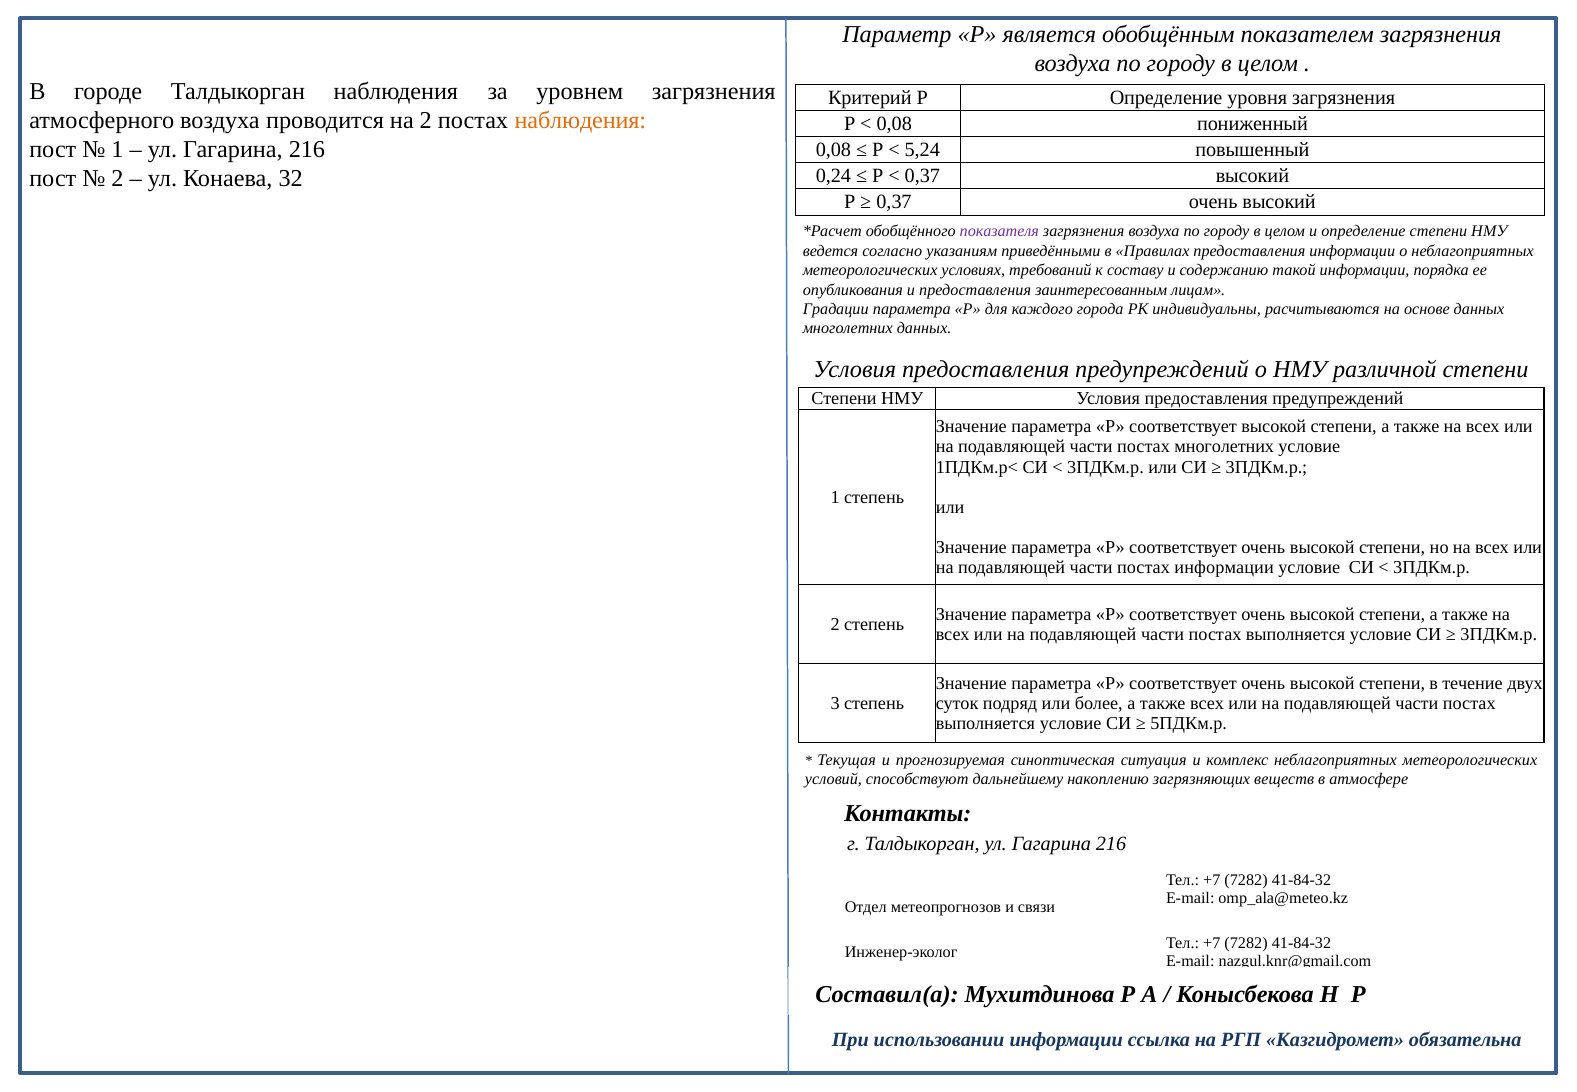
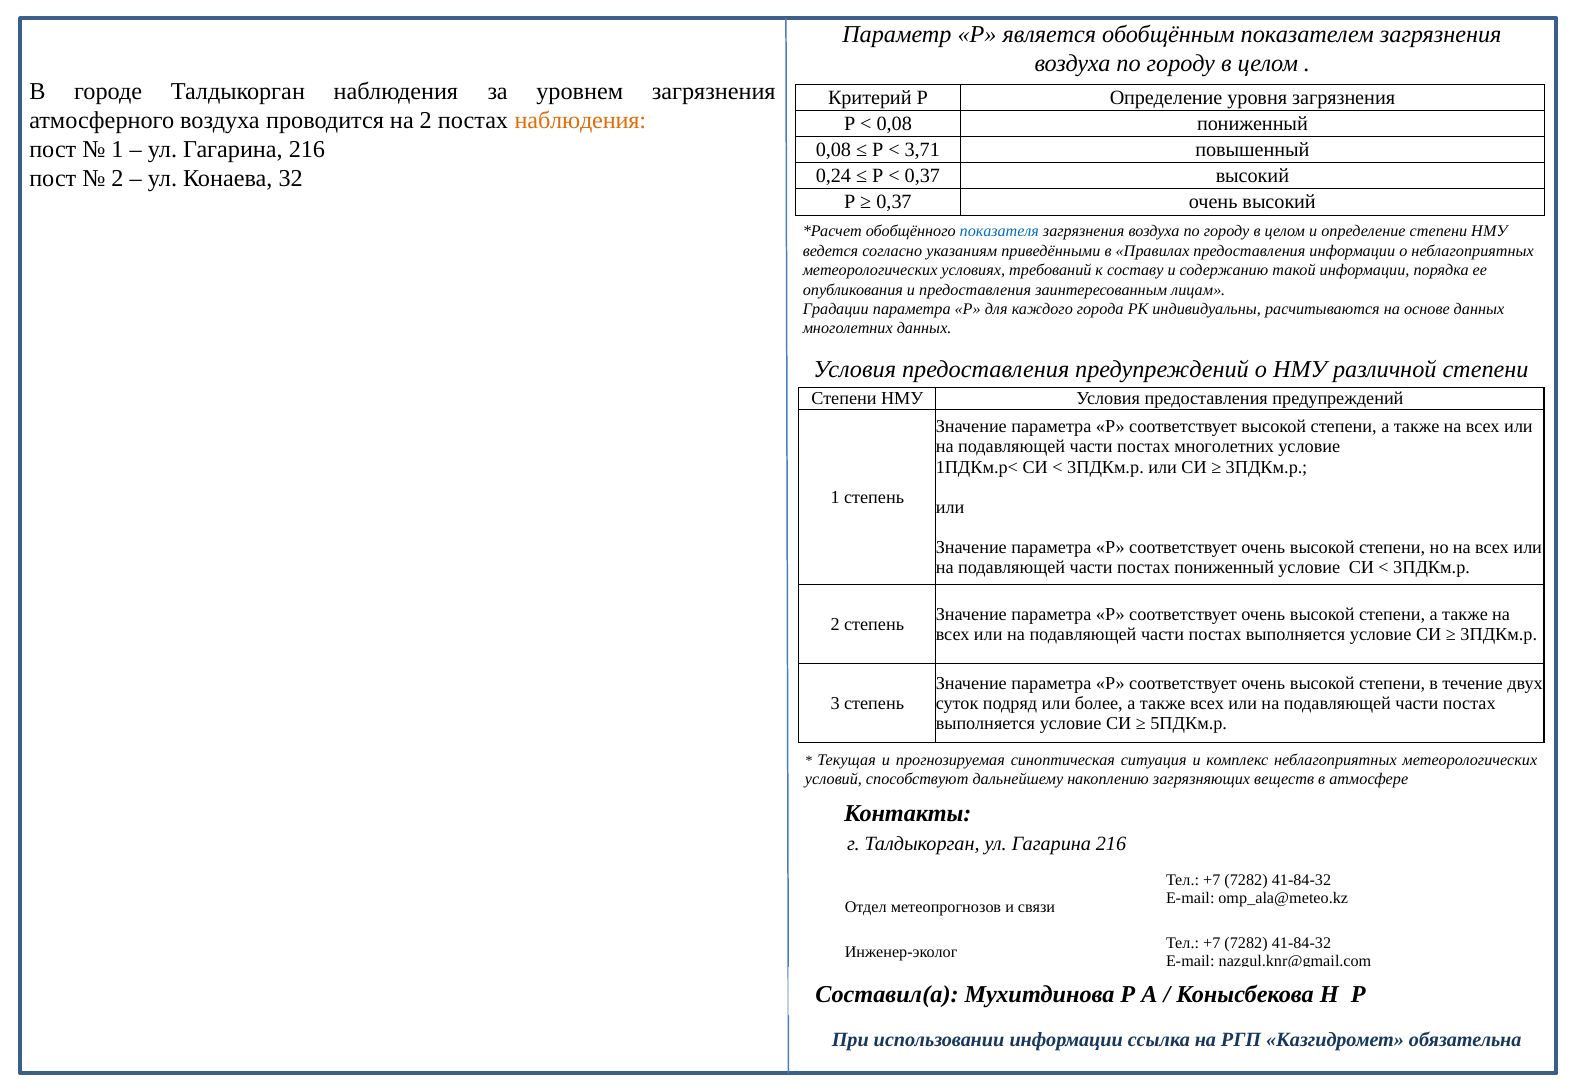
5,24: 5,24 -> 3,71 (922, 150)
показателя colour: purple -> blue (999, 232)
постах информации: информации -> пониженный (1224, 568)
